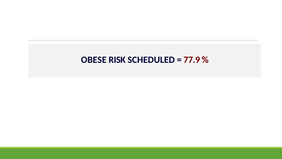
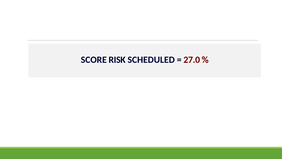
OBESE: OBESE -> SCORE (94, 60)
77.9: 77.9 -> 27.0 (192, 60)
